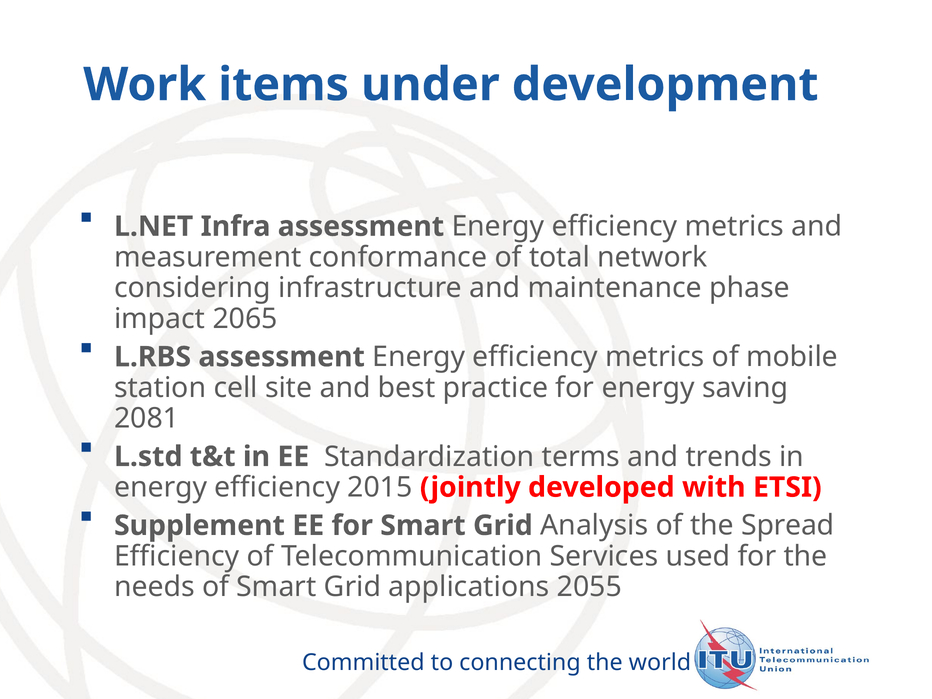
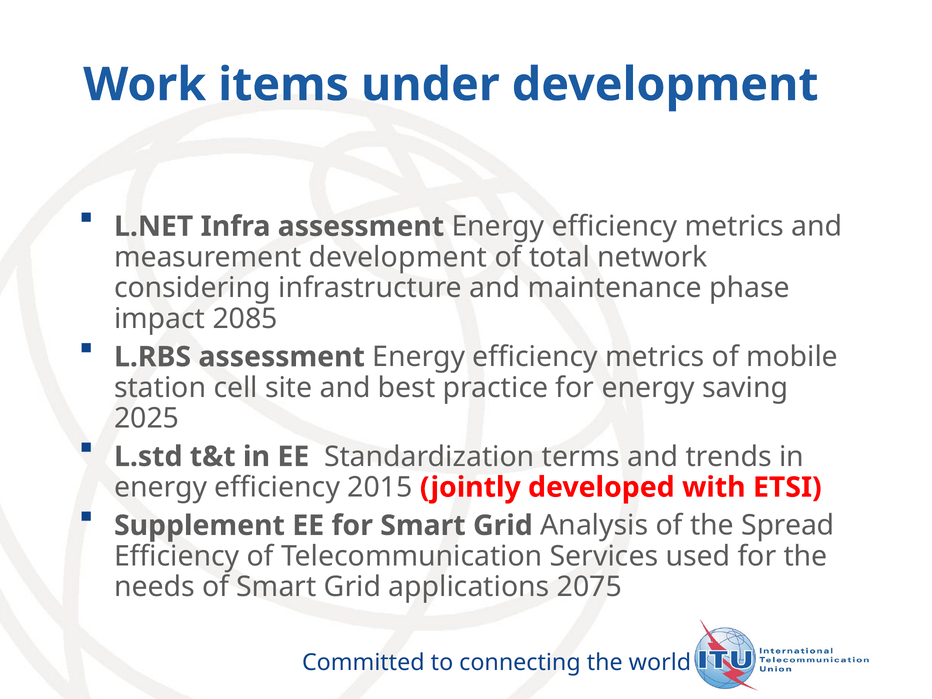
measurement conformance: conformance -> development (398, 257)
2065: 2065 -> 2085 (245, 319)
2081: 2081 -> 2025 (147, 418)
2055: 2055 -> 2075 (589, 587)
